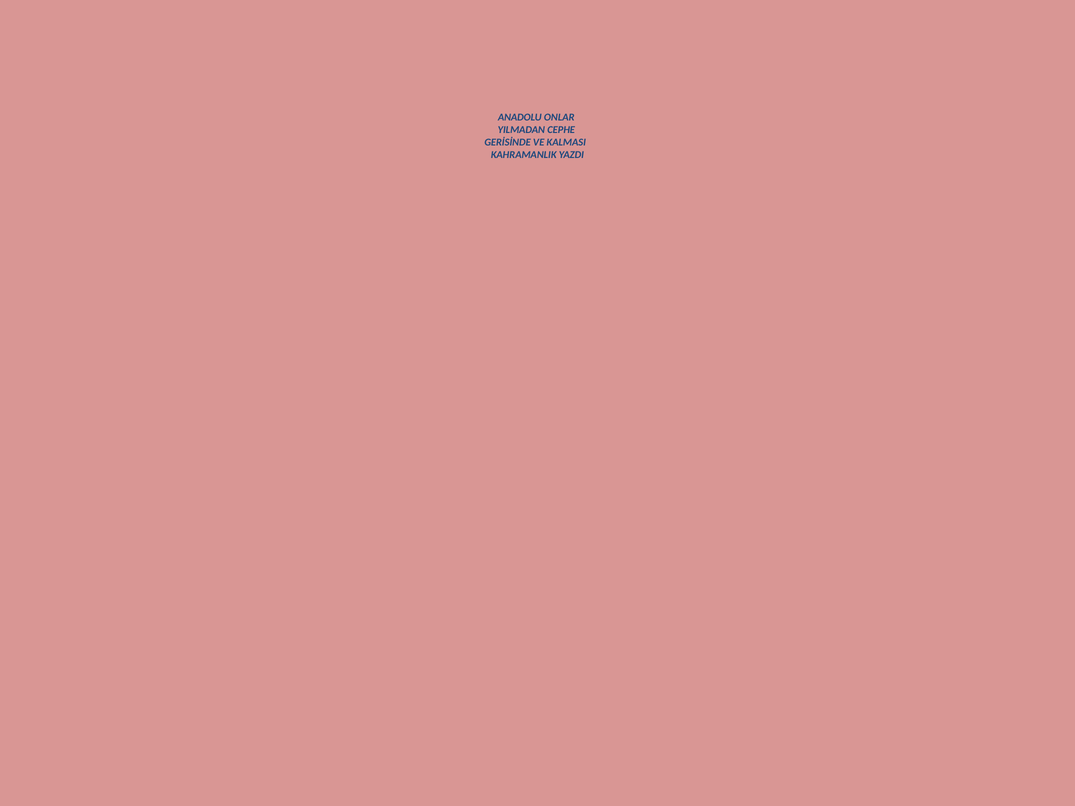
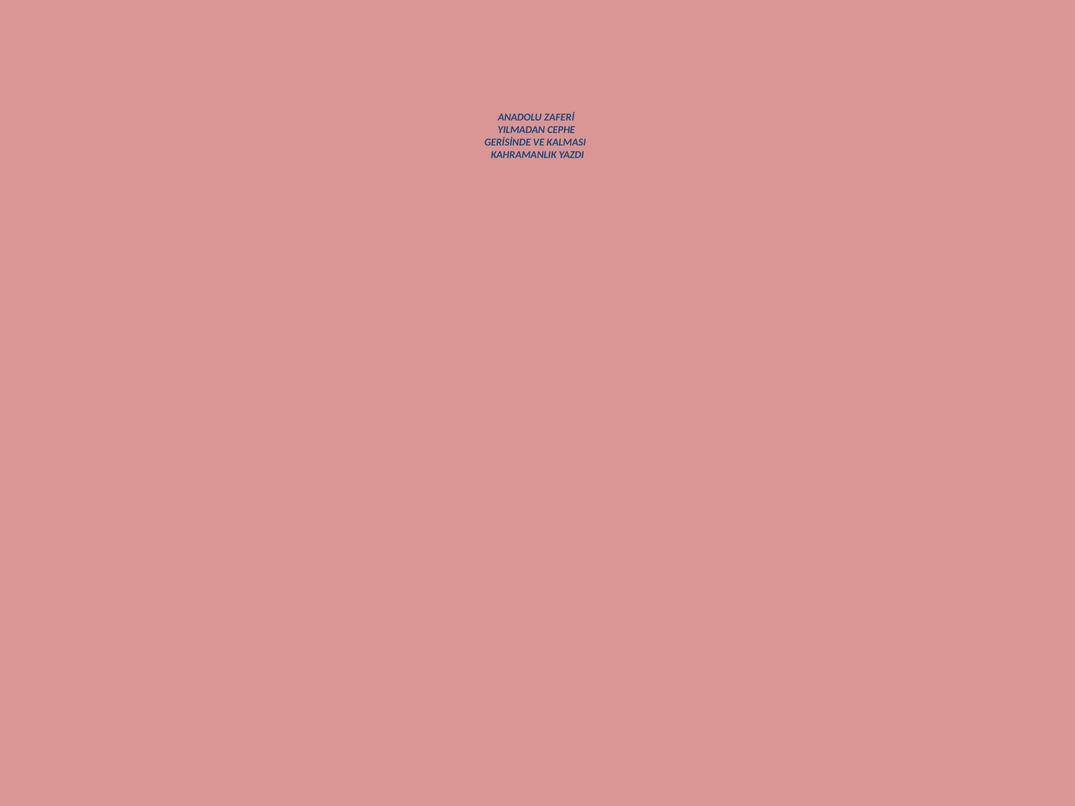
ONLAR: ONLAR -> ZAFERİ (559, 117)
